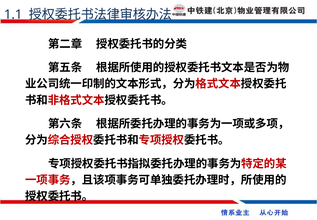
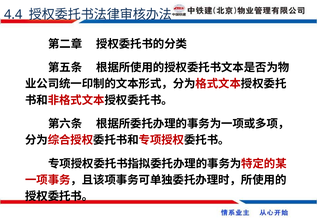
1.1: 1.1 -> 4.4 (13, 15)
